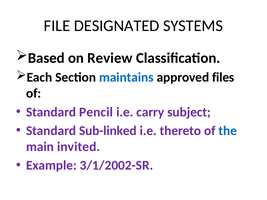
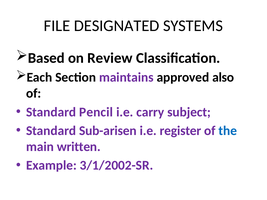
maintains colour: blue -> purple (126, 77)
files: files -> also (223, 77)
Sub-linked: Sub-linked -> Sub-arisen (108, 131)
thereto: thereto -> register (180, 131)
invited: invited -> written (79, 147)
